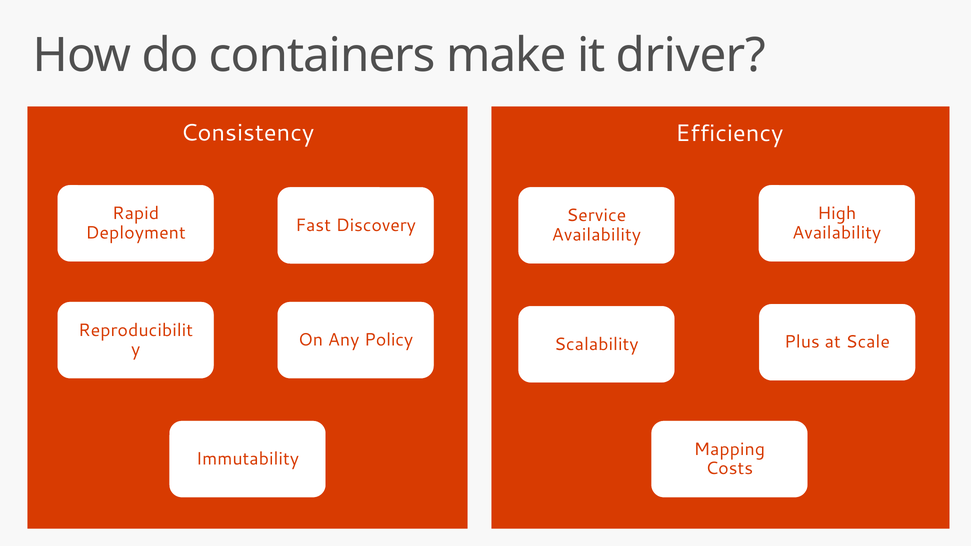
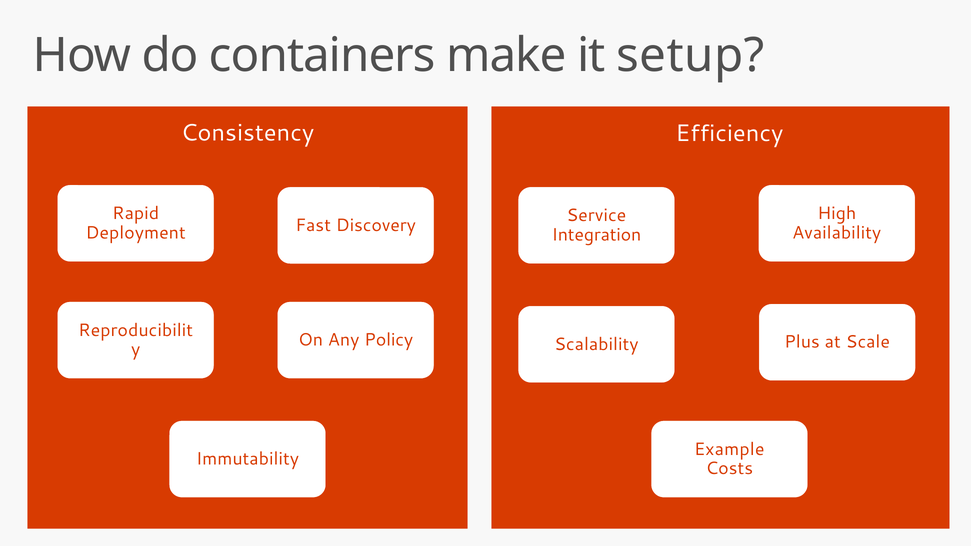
driver: driver -> setup (690, 55)
Availability: Availability -> Integration (596, 235)
Mapping: Mapping -> Example (729, 449)
